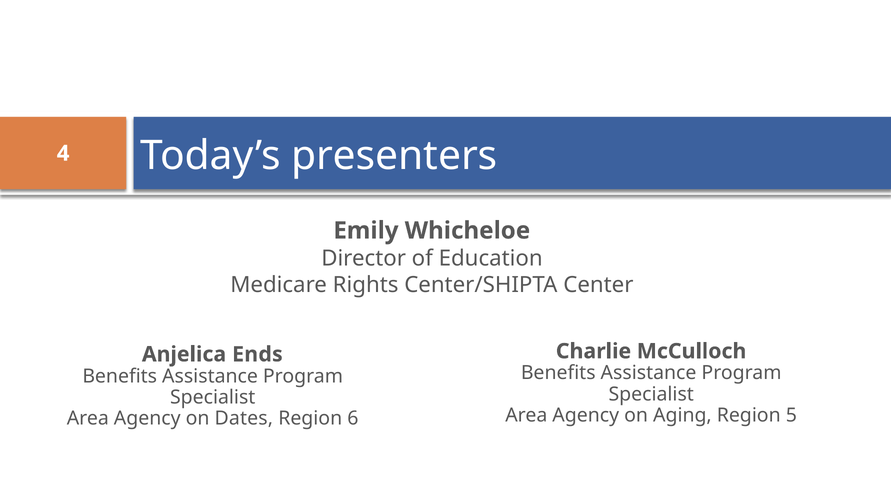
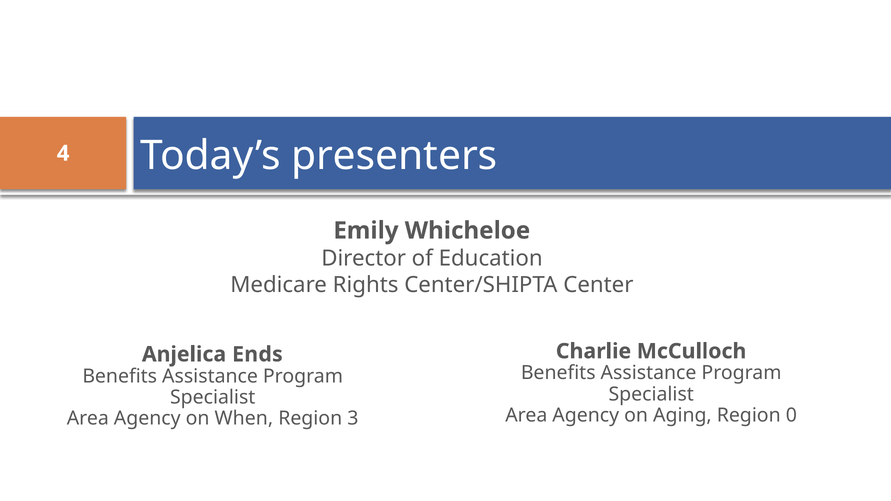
5: 5 -> 0 (791, 415)
Dates: Dates -> When (244, 418)
6: 6 -> 3 (353, 418)
